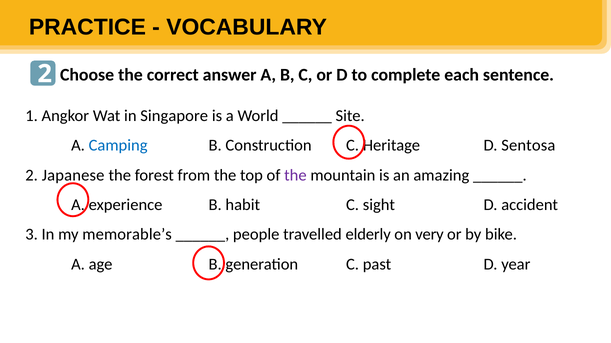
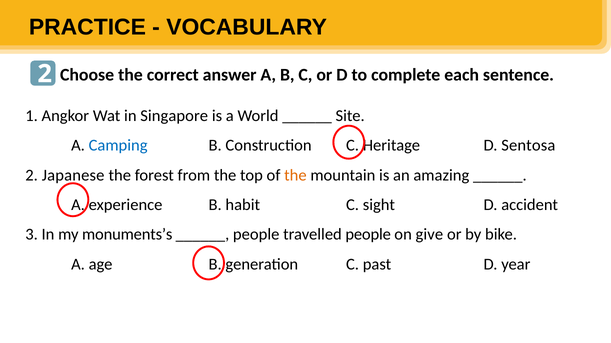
the colour: purple -> orange (295, 175)
memorable’s: memorable’s -> monuments’s (127, 235)
travelled elderly: elderly -> people (368, 235)
very: very -> give (429, 235)
